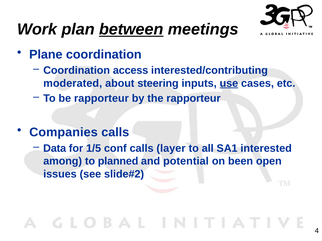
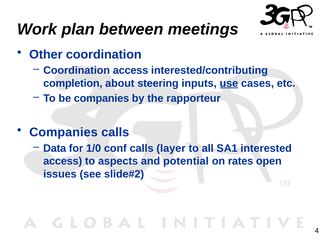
between underline: present -> none (131, 29)
Plane: Plane -> Other (46, 55)
moderated: moderated -> completion (73, 83)
be rapporteur: rapporteur -> companies (102, 98)
1/5: 1/5 -> 1/0 (94, 149)
among: among -> access (63, 161)
planned: planned -> aspects (118, 161)
been: been -> rates (241, 161)
